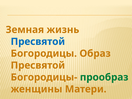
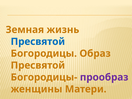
прообраз colour: green -> purple (104, 77)
